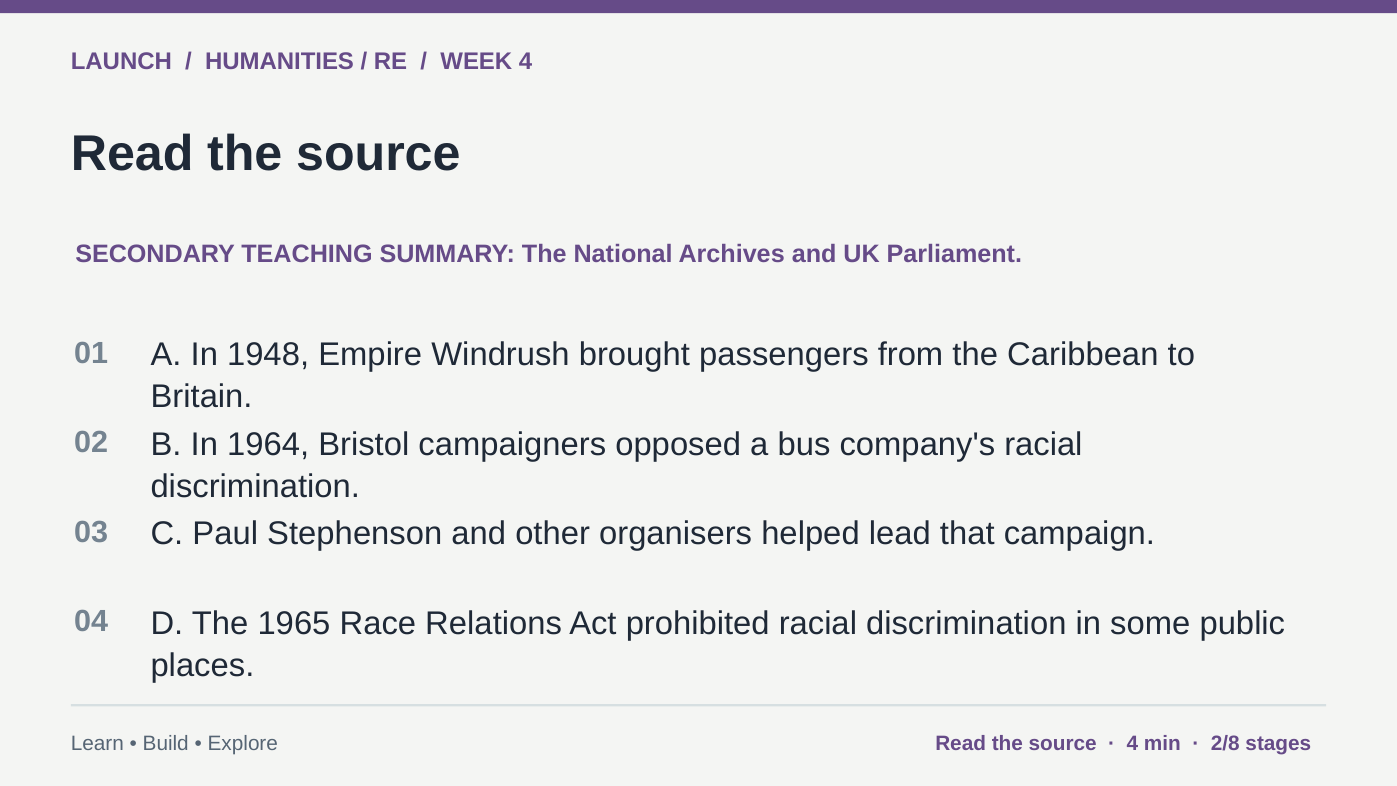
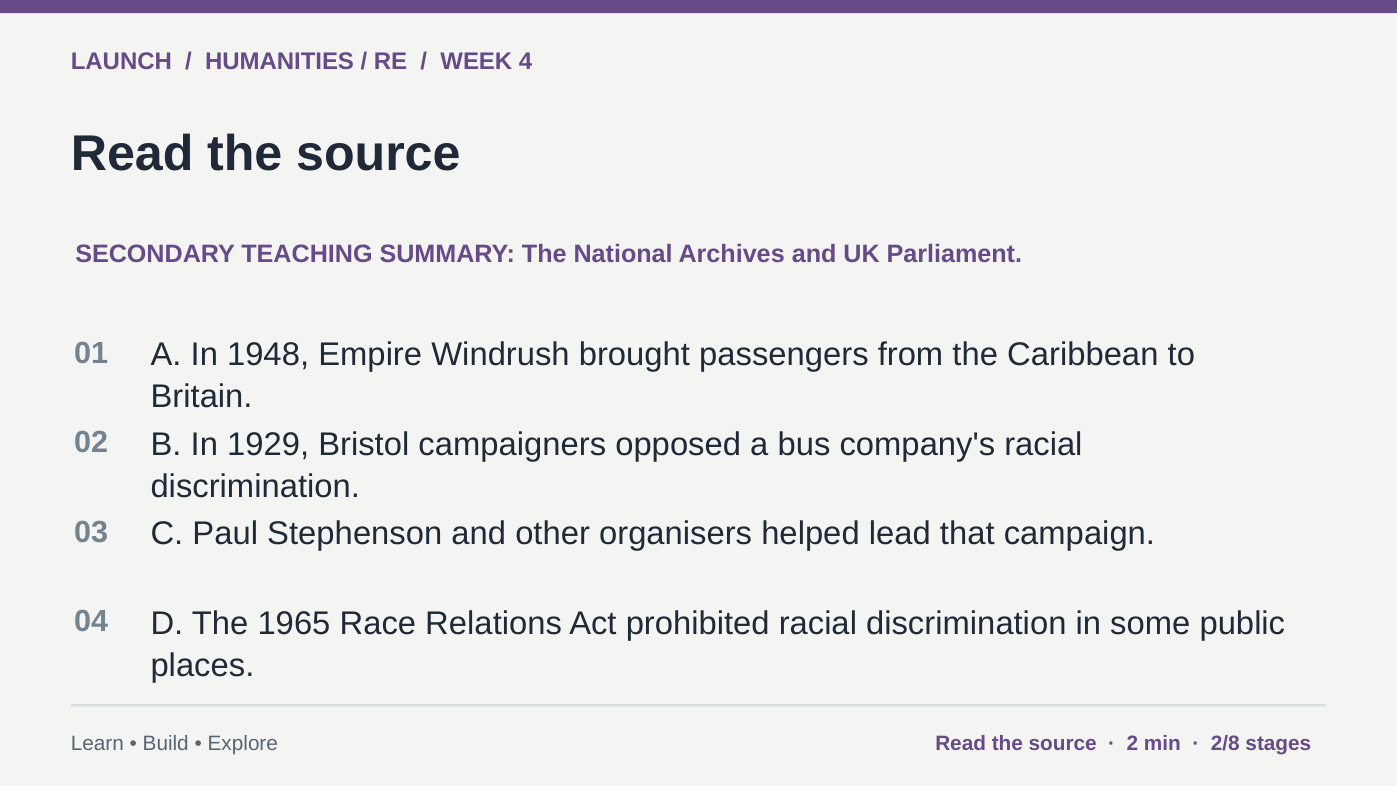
1964: 1964 -> 1929 (268, 444)
4: 4 -> 2 (1132, 744)
